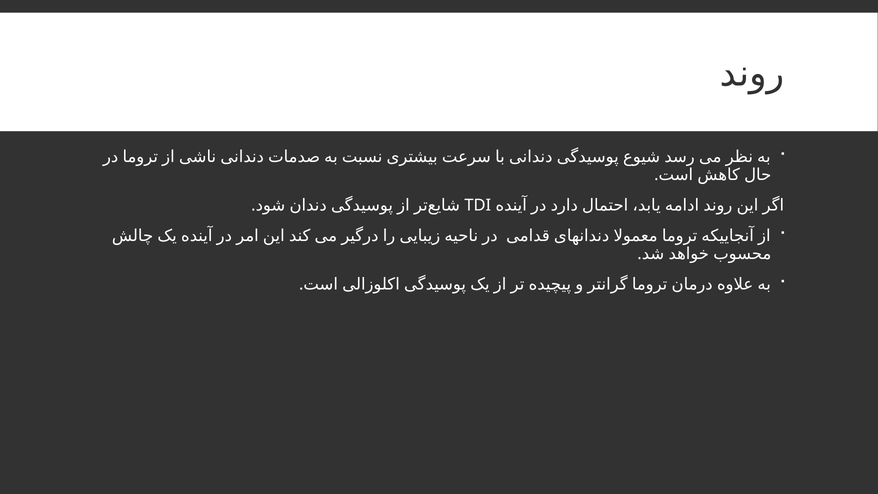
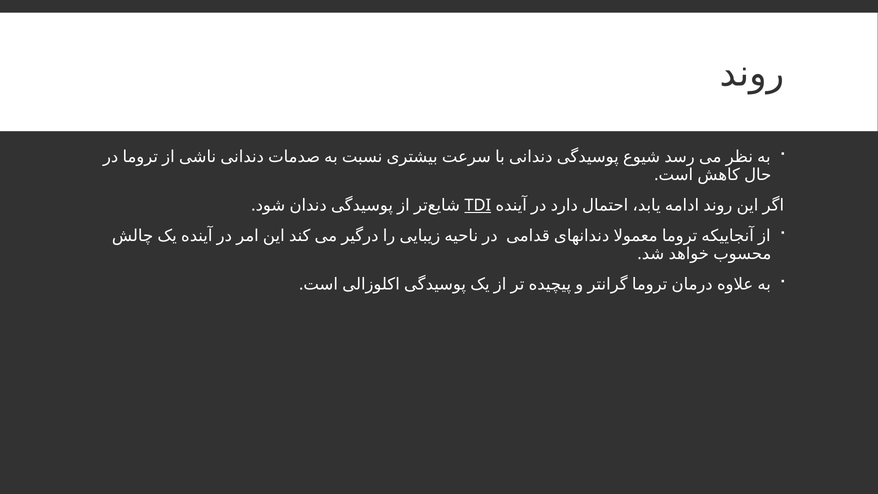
TDI underline: none -> present (478, 205)
